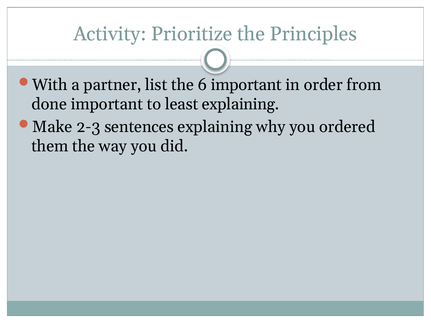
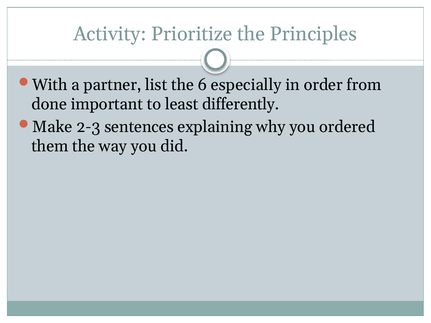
6 important: important -> especially (246, 85)
least explaining: explaining -> differently (241, 104)
